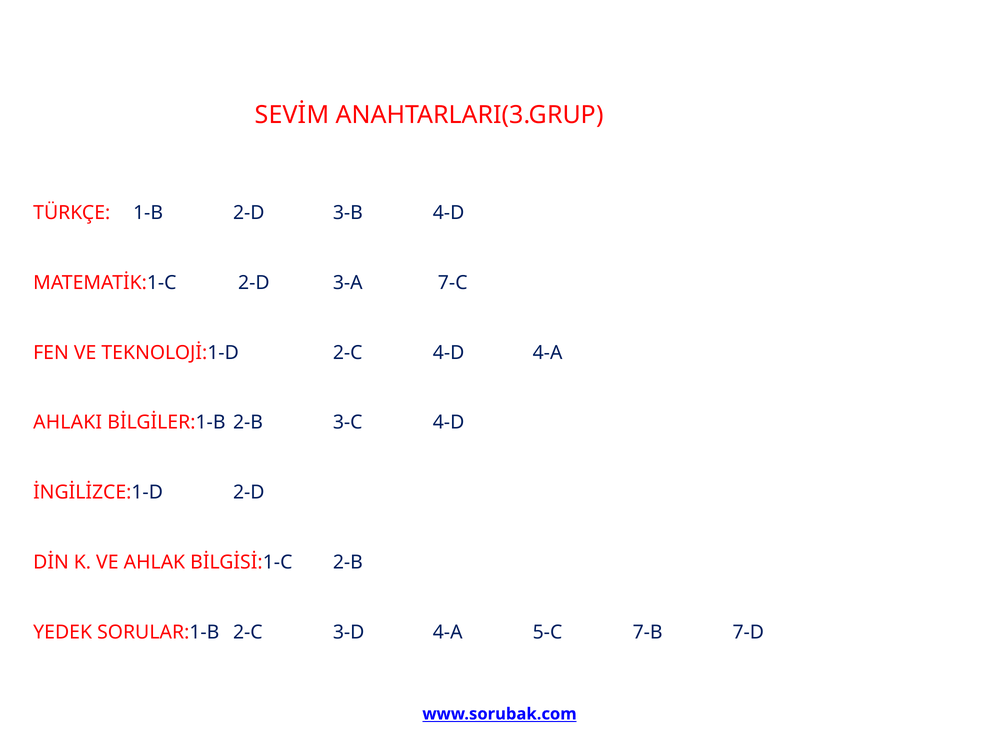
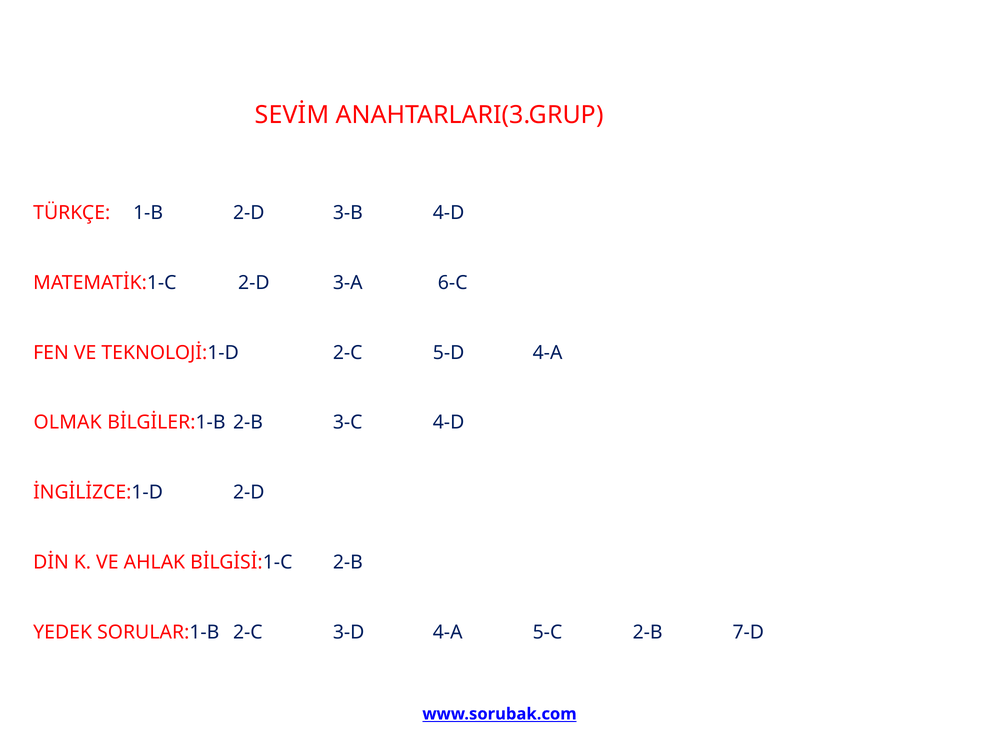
7-C: 7-C -> 6-C (453, 283)
2-C 4-D: 4-D -> 5-D (449, 353)
AHLAKI: AHLAKI -> OLMAK (68, 423)
5-C 7-B: 7-B -> 2-B (648, 633)
